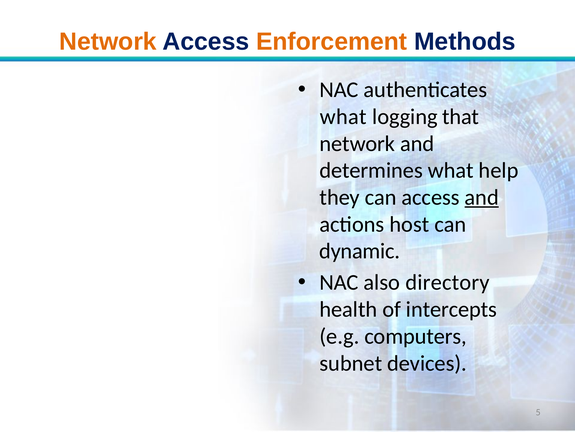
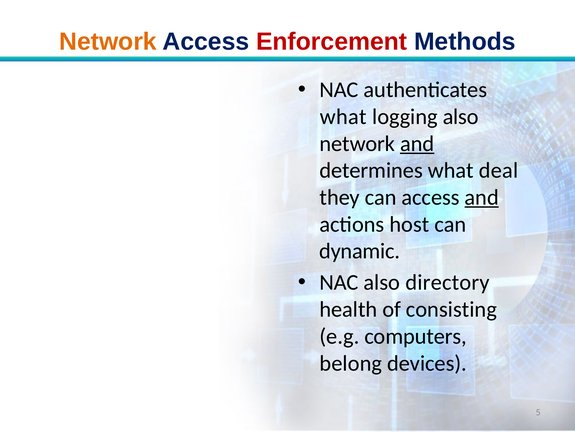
Enforcement colour: orange -> red (332, 41)
logging that: that -> also (461, 117)
and underline: none -> present (417, 143)
help: help -> deal (499, 170)
intercepts: intercepts -> consisting (451, 309)
subnet: subnet -> belong (351, 363)
